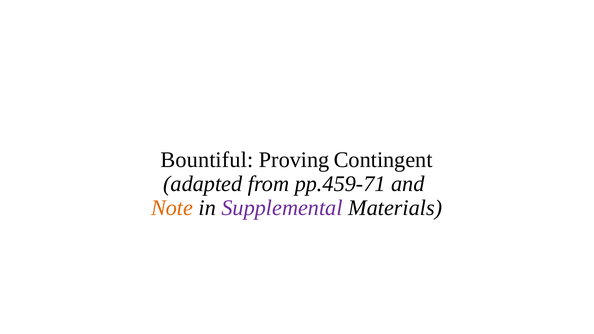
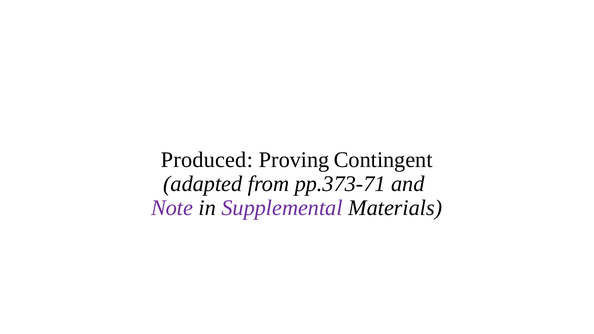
Bountiful: Bountiful -> Produced (207, 160)
pp.459-71: pp.459-71 -> pp.373-71 (340, 184)
Note colour: orange -> purple (172, 208)
